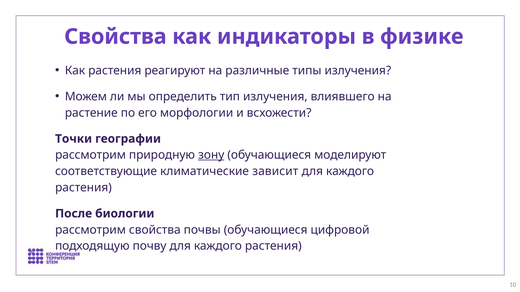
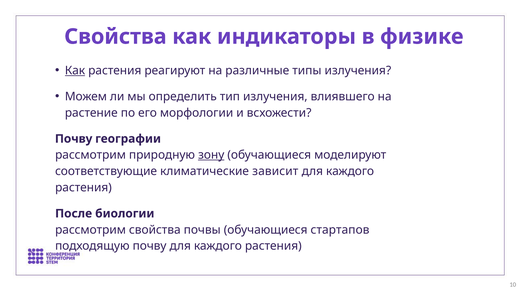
Как underline: none -> present (75, 71)
Точки: Точки -> Почву (74, 139)
цифровой: цифровой -> стартапов (340, 230)
